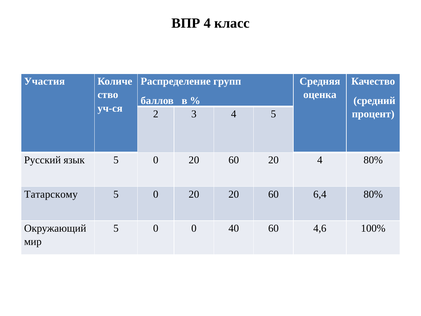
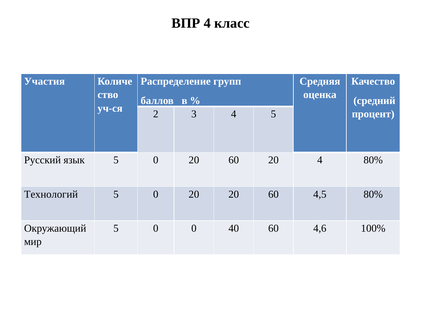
Татарскому: Татарскому -> Технологий (51, 194)
6,4: 6,4 -> 4,5 (320, 194)
